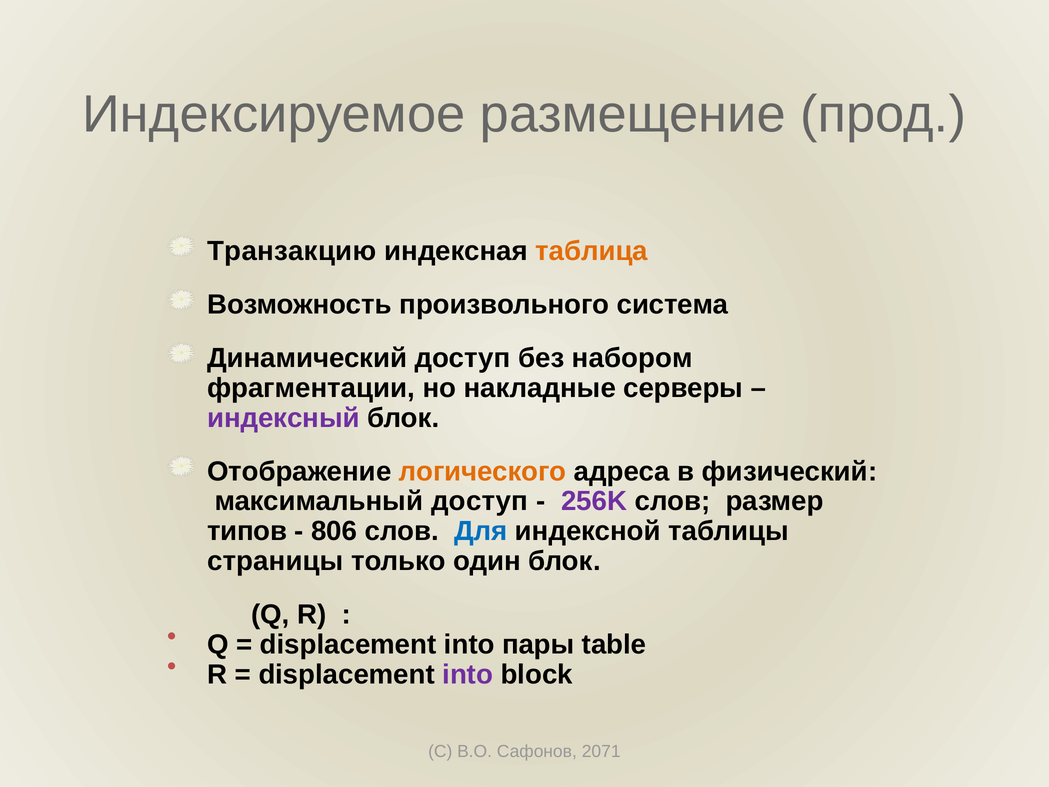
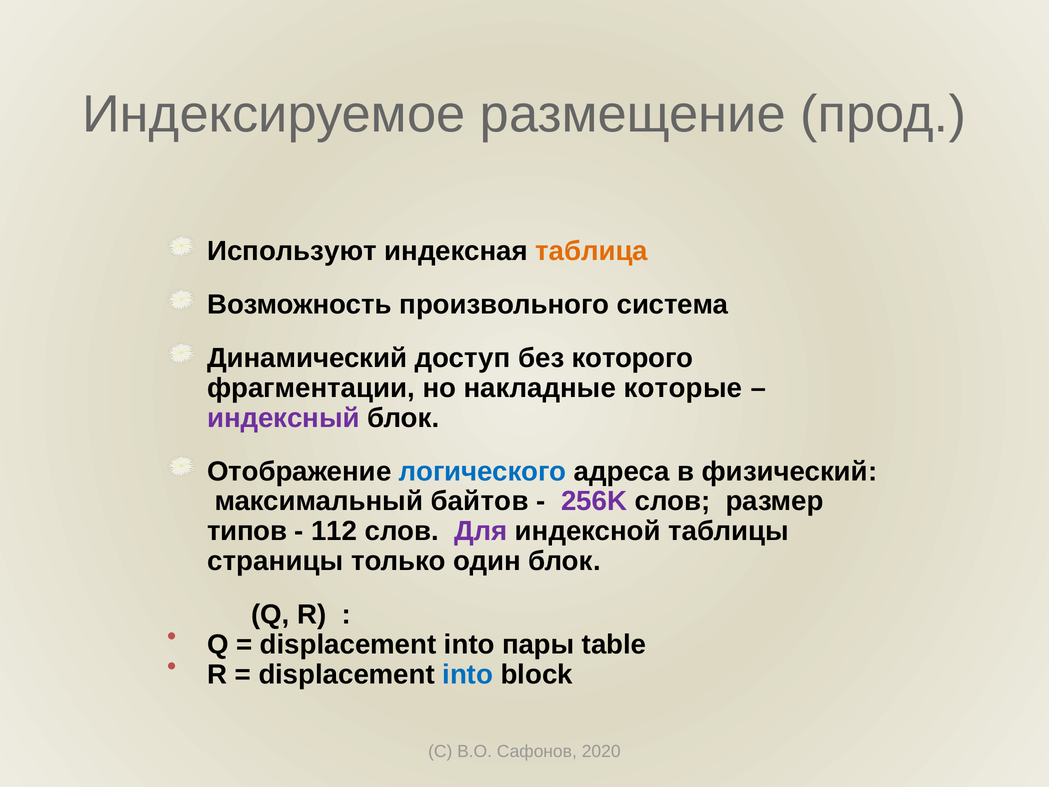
Транзакцию: Транзакцию -> Используют (292, 251)
набором: набором -> которого (633, 358)
серверы: серверы -> которые (683, 388)
логического colour: orange -> blue (483, 471)
максимальный доступ: доступ -> байтов (480, 501)
806: 806 -> 112 (334, 531)
Для colour: blue -> purple (481, 531)
into colour: purple -> blue (468, 674)
2071: 2071 -> 2020 (601, 751)
